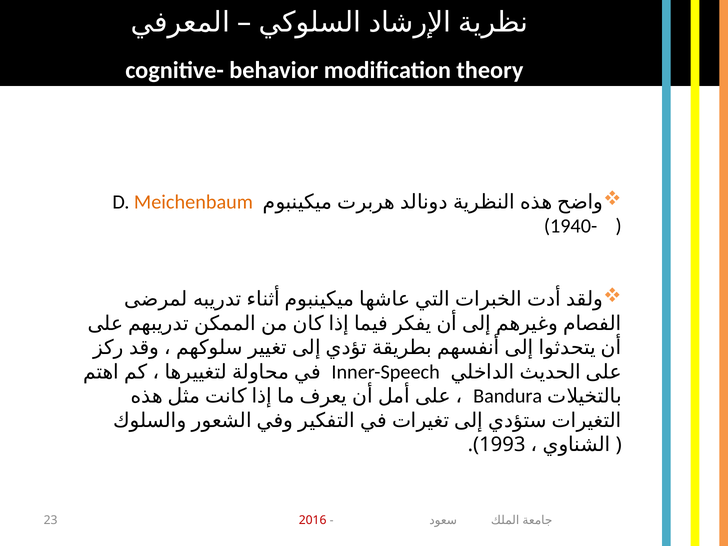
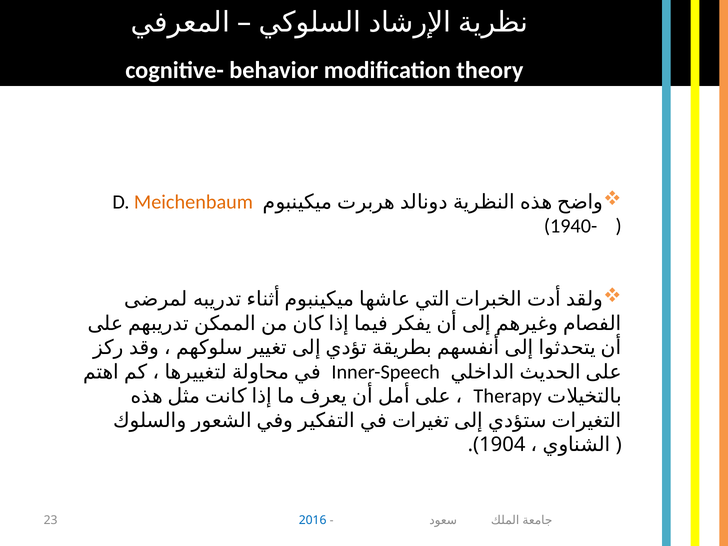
Bandura: Bandura -> Therapy (508, 396)
1993: 1993 -> 1904 (502, 445)
2016 colour: red -> blue (313, 520)
